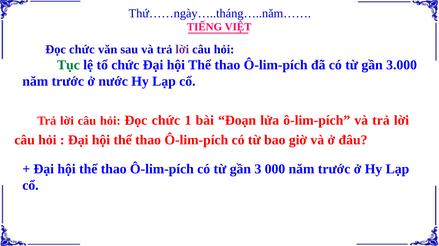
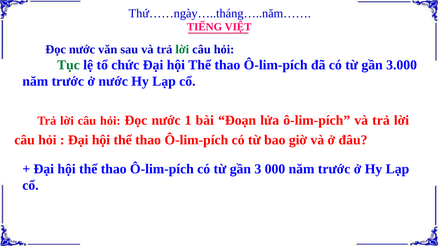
chức: chức -> nước (82, 49)
lời colour: purple -> green (182, 49)
hỏi Đọc chức: chức -> nước (166, 121)
